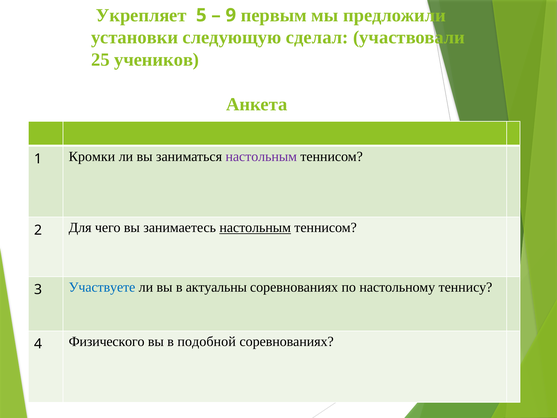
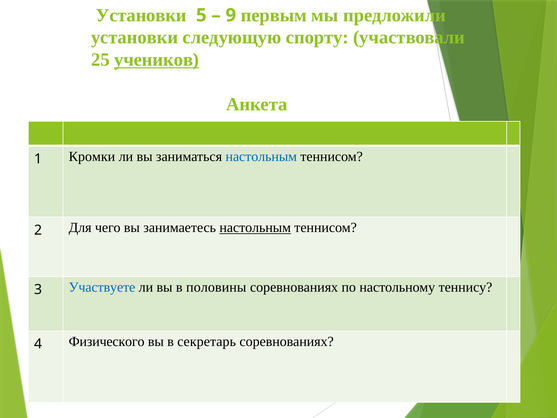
Укрепляет: Укрепляет -> Установки (141, 15)
сделал: сделал -> спорту (317, 38)
учеников underline: none -> present (157, 60)
настольным colour: purple -> blue (261, 156)
актуальны: актуальны -> половины (216, 287)
подобной: подобной -> секретарь (207, 341)
